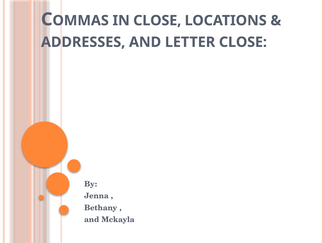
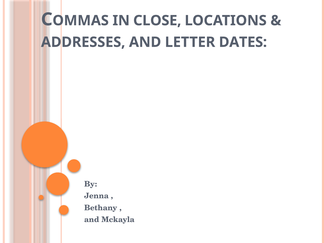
LETTER CLOSE: CLOSE -> DATES (243, 42)
